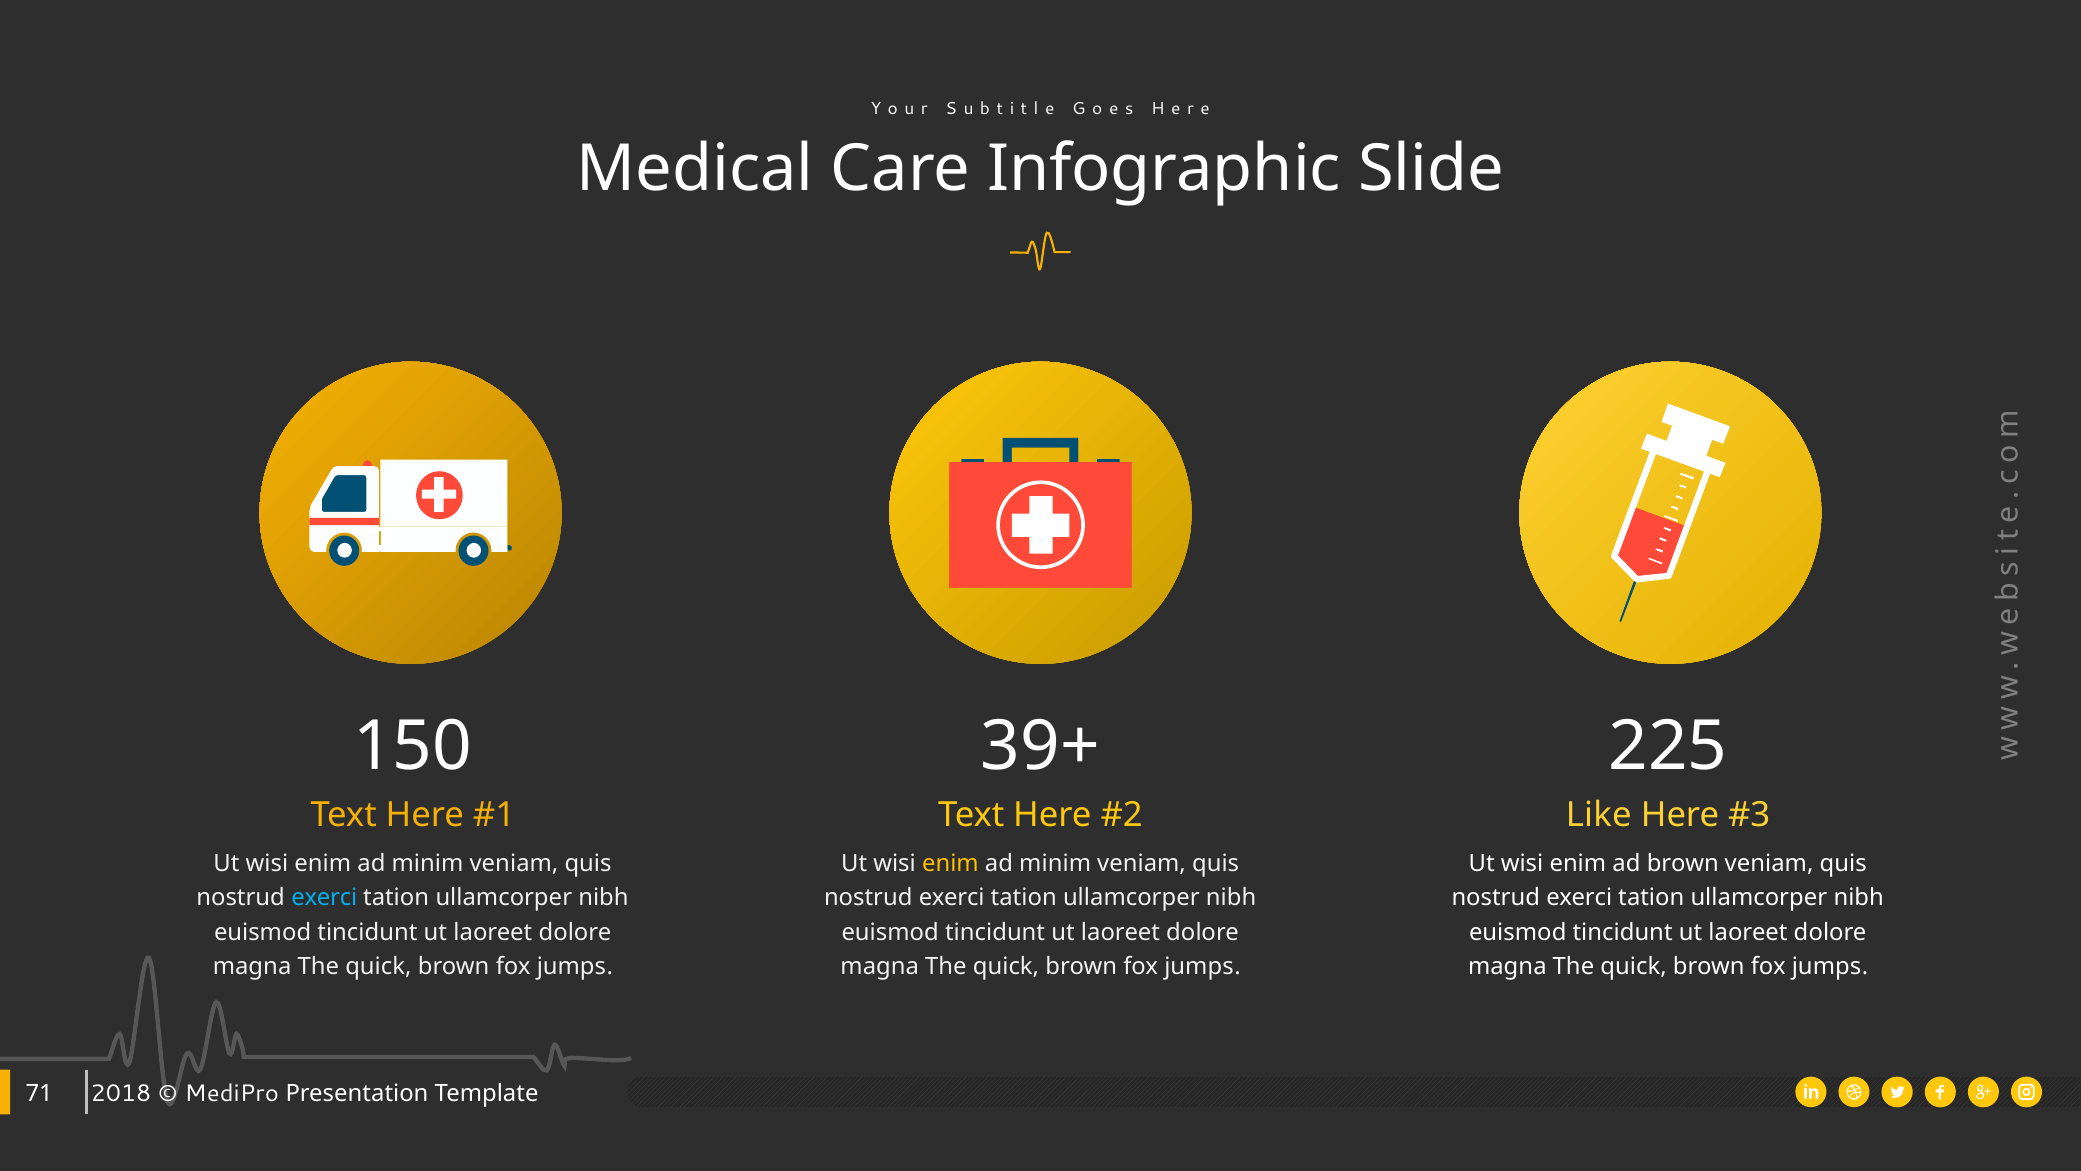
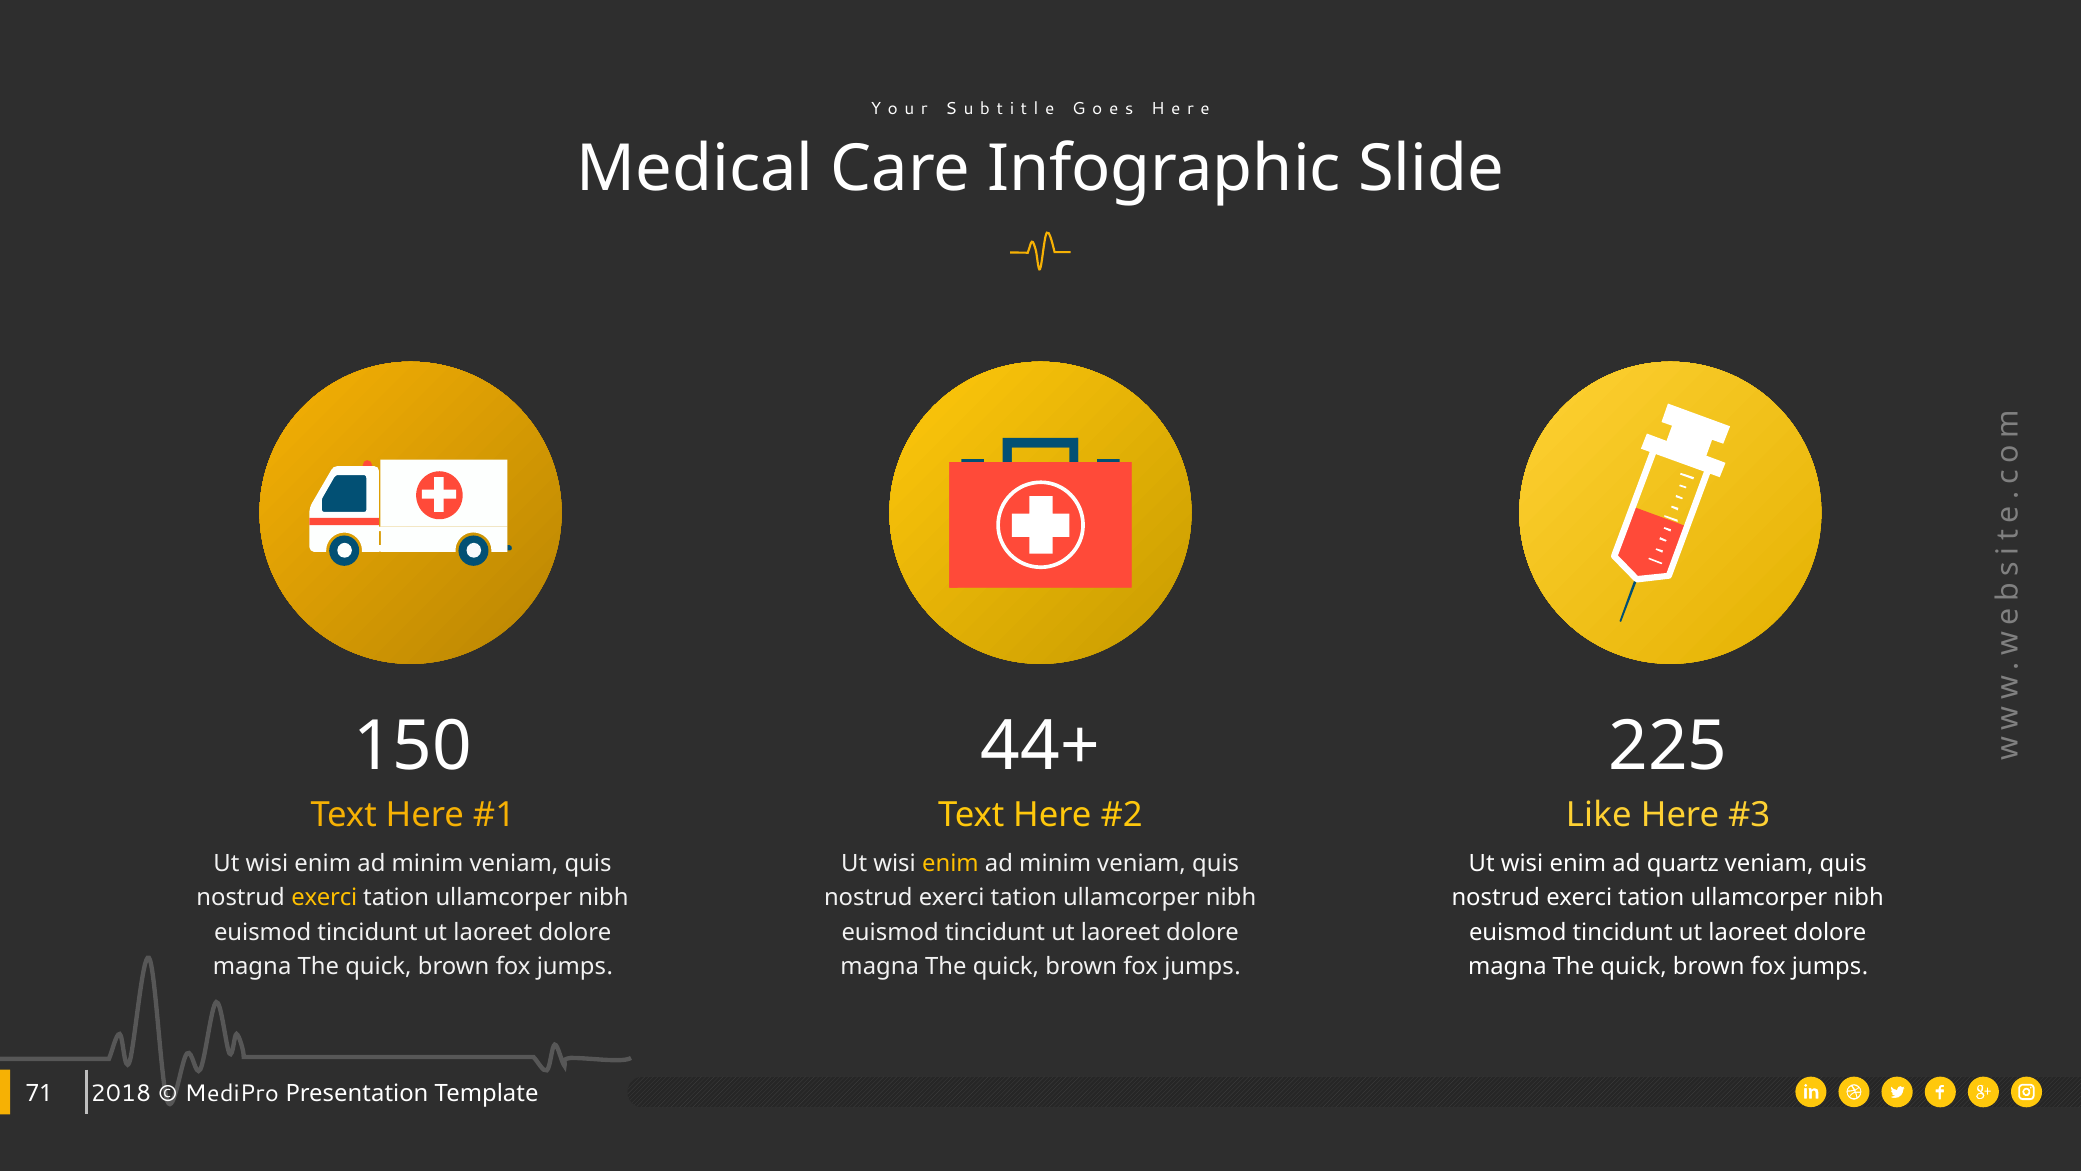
39+: 39+ -> 44+ (1040, 746)
ad brown: brown -> quartz (1683, 863)
exerci colour: light blue -> yellow (324, 898)
